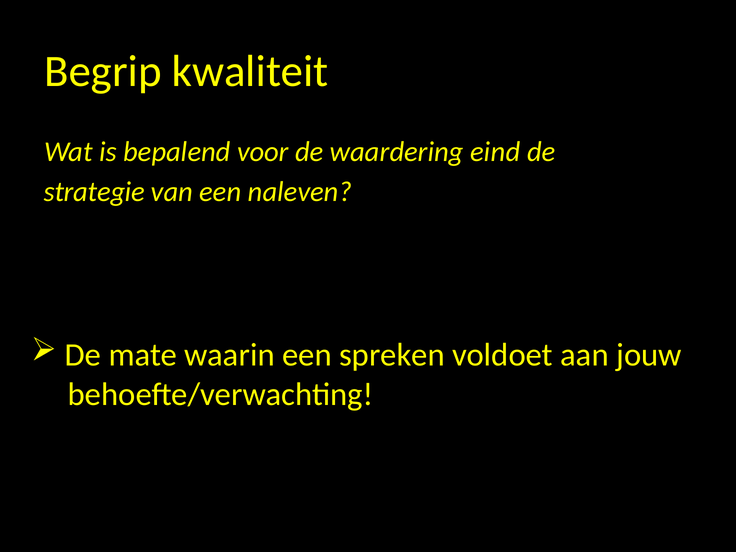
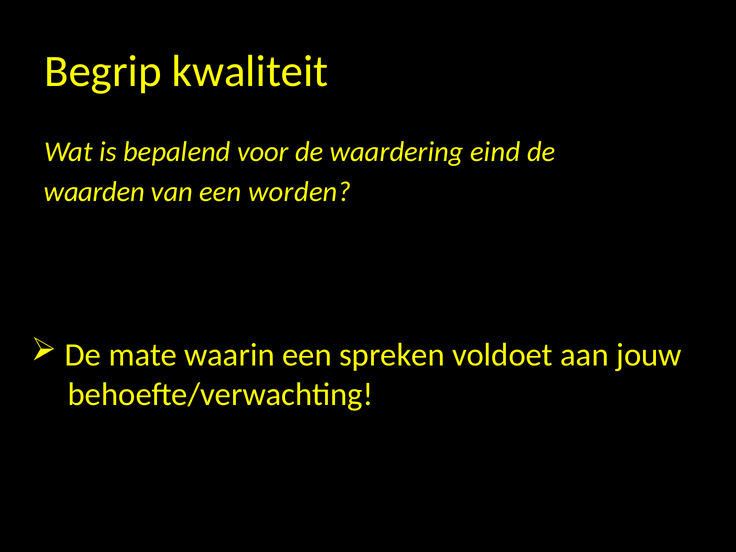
strategie: strategie -> waarden (94, 192)
naleven: naleven -> worden (300, 192)
